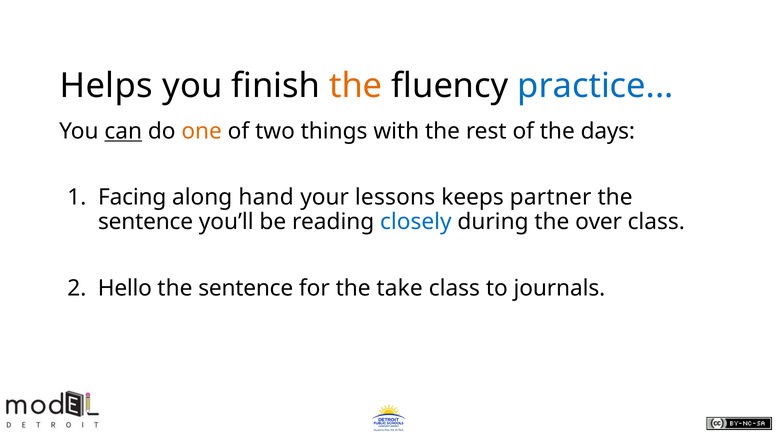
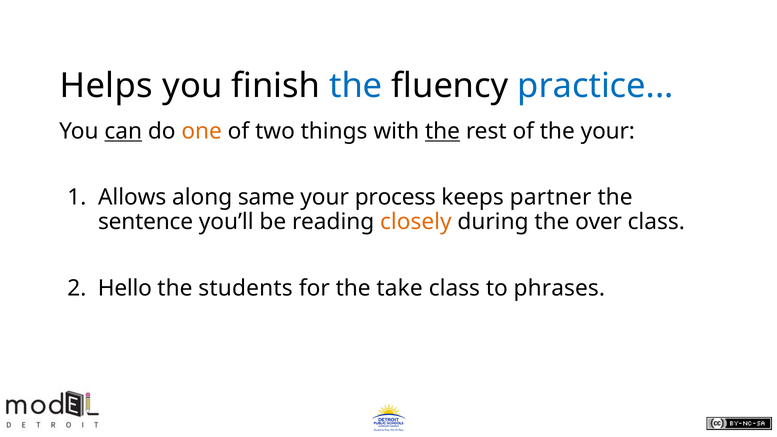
the colour: orange -> blue (356, 86)
the underline: none -> present (443, 131)
the days: days -> your (608, 131)
Facing: Facing -> Allows (132, 198)
hand: hand -> same (266, 198)
lessons: lessons -> process (395, 198)
closely colour: blue -> orange (416, 222)
sentence: sentence -> students (246, 288)
journals: journals -> phrases (559, 288)
